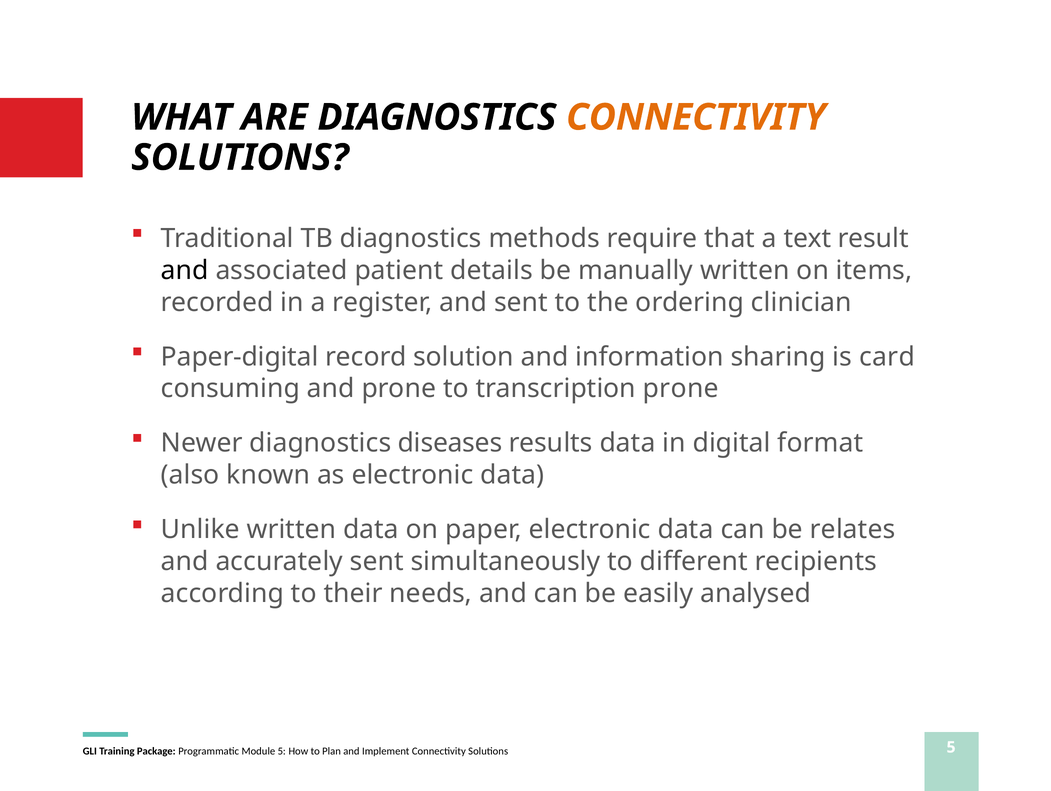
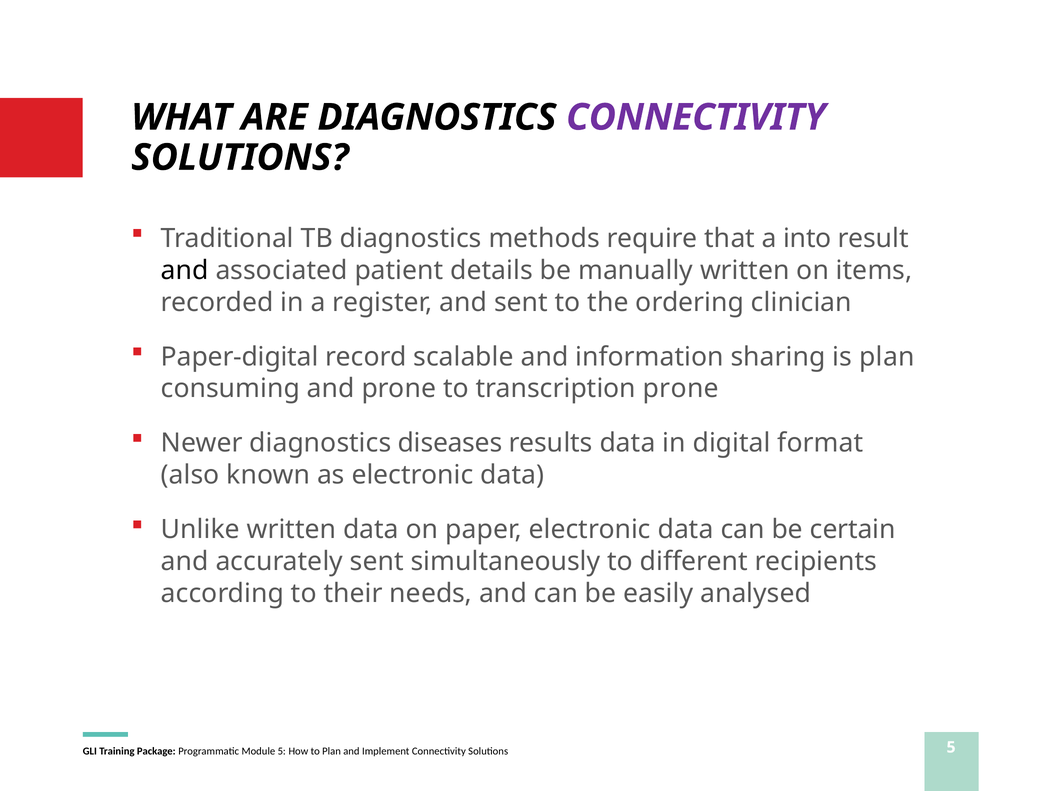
CONNECTIVITY colour: orange -> purple (696, 117)
text: text -> into (807, 239)
solution: solution -> scalable (463, 357)
is card: card -> plan (887, 357)
relates: relates -> certain (853, 530)
